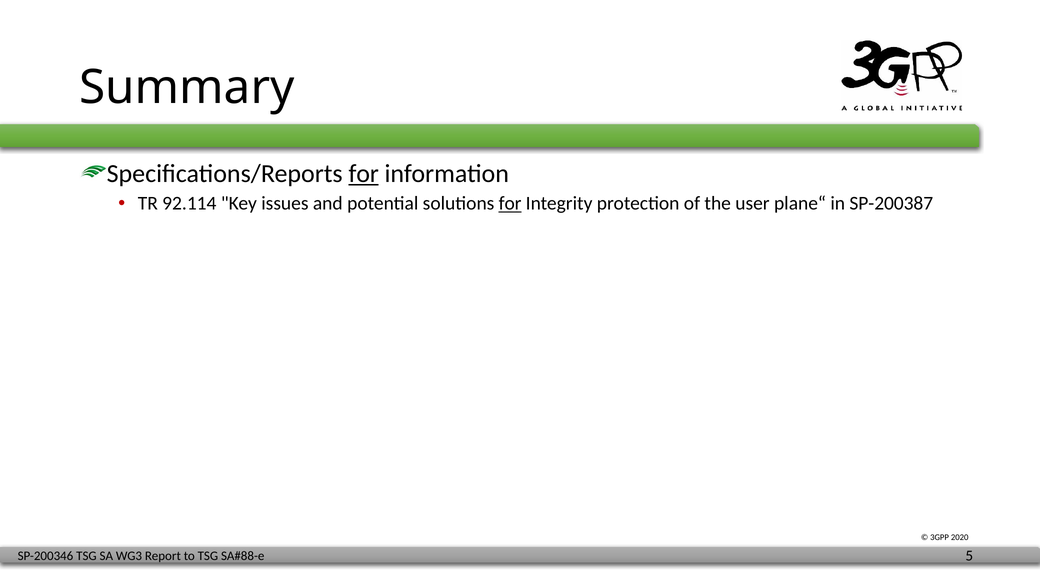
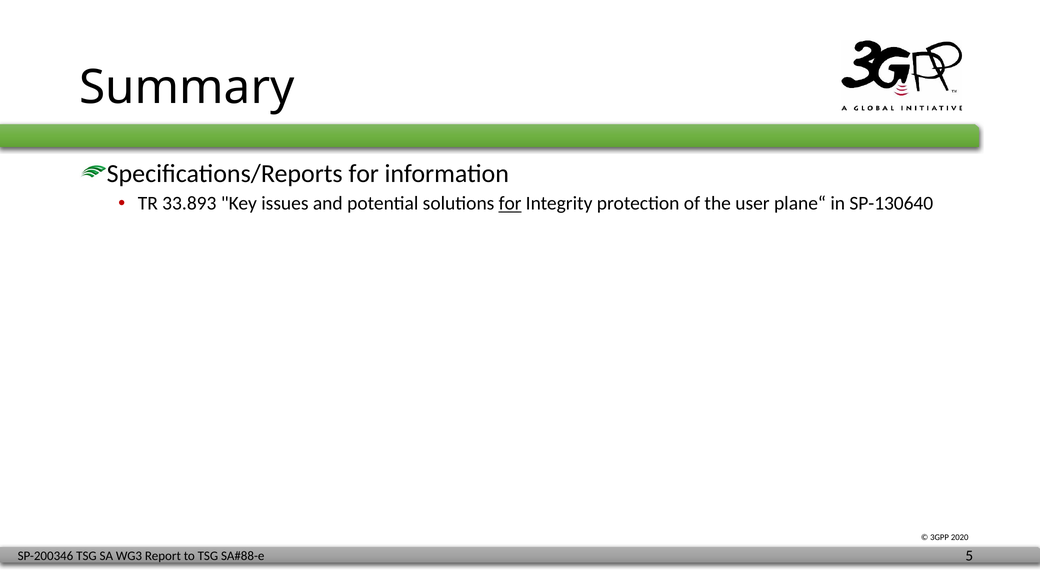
for underline: present -> none (364, 174)
92.114: 92.114 -> 33.893 (189, 204)
SP-200387: SP-200387 -> SP-130640 (891, 204)
